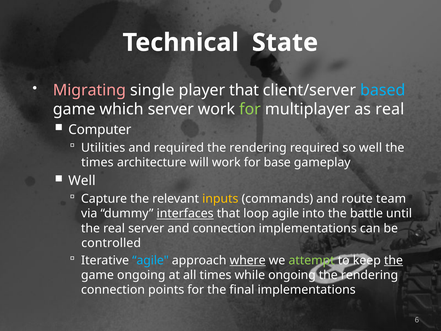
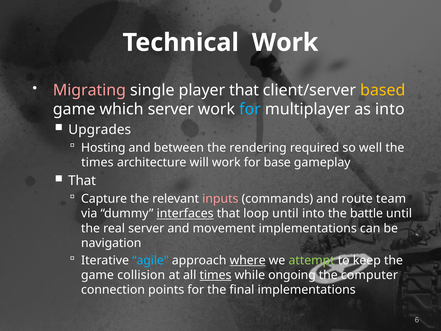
Technical State: State -> Work (285, 43)
based colour: light blue -> yellow (383, 90)
for colour: light green -> light blue (250, 109)
as real: real -> into (390, 109)
Computer: Computer -> Upgrades (100, 130)
Utilities: Utilities -> Hosting (103, 148)
and required: required -> between (179, 148)
Well: Well -> That (82, 181)
inputs colour: yellow -> pink (220, 199)
loop agile: agile -> until (285, 213)
and connection: connection -> movement (224, 228)
controlled: controlled -> navigation (111, 243)
the underline: present -> none (393, 260)
game ongoing: ongoing -> collision (141, 275)
times underline: none -> present (215, 275)
rendering: rendering -> computer (369, 275)
